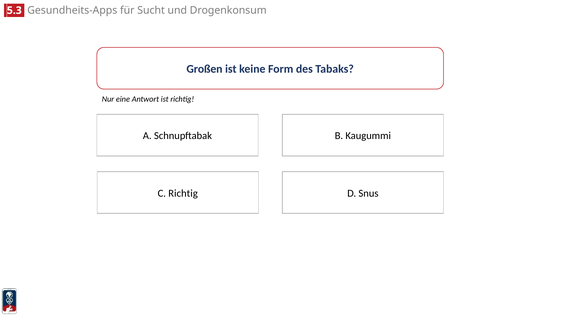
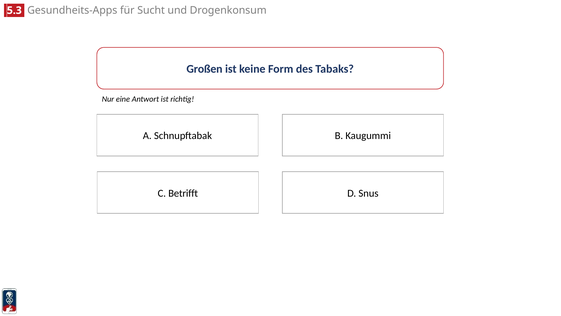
C Richtig: Richtig -> Betrifft (183, 193)
